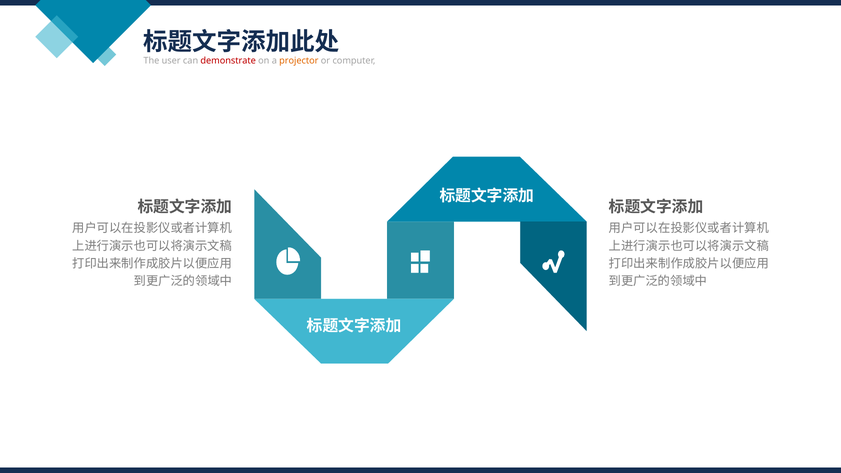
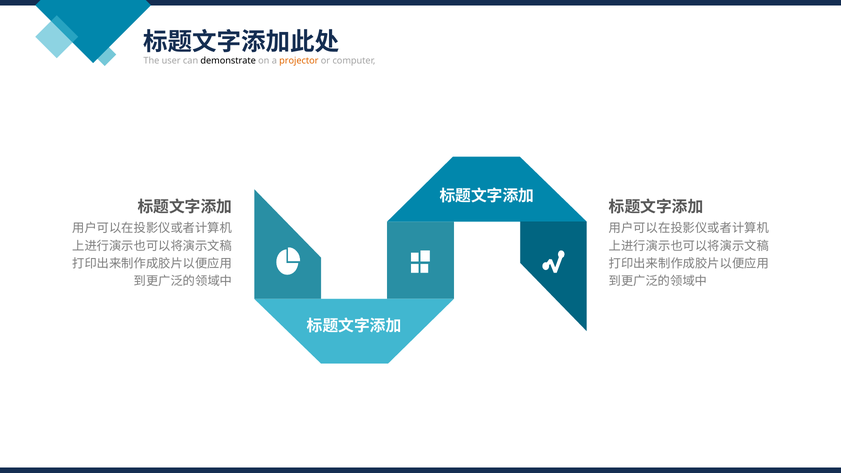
demonstrate colour: red -> black (228, 61)
